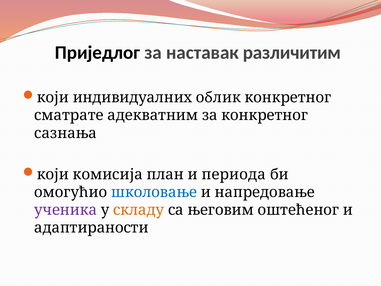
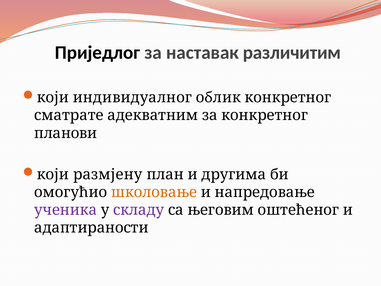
индивидуалних: индивидуалних -> индивидуалног (132, 97)
сазнања: сазнања -> планови (66, 133)
комисија: комисија -> размјену (108, 174)
периода: периода -> другима (234, 174)
школовање colour: blue -> orange (154, 192)
складу colour: orange -> purple (139, 210)
